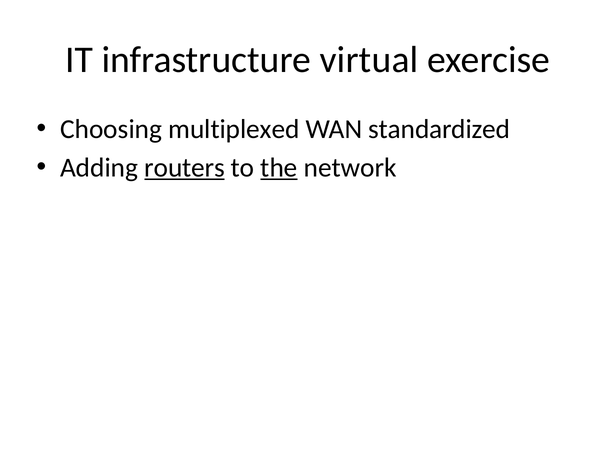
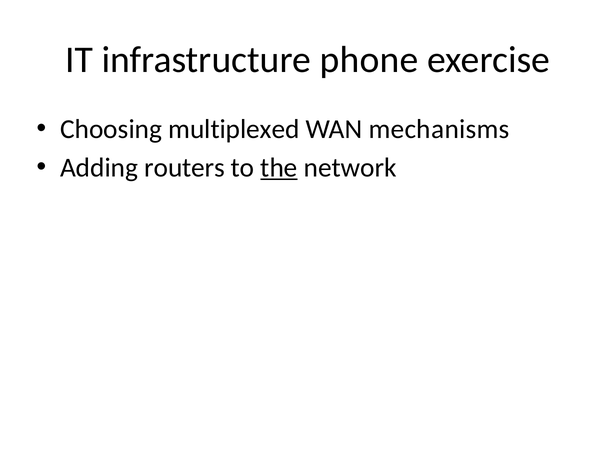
virtual: virtual -> phone (369, 60)
standardized: standardized -> mechanisms (439, 129)
routers underline: present -> none (185, 168)
